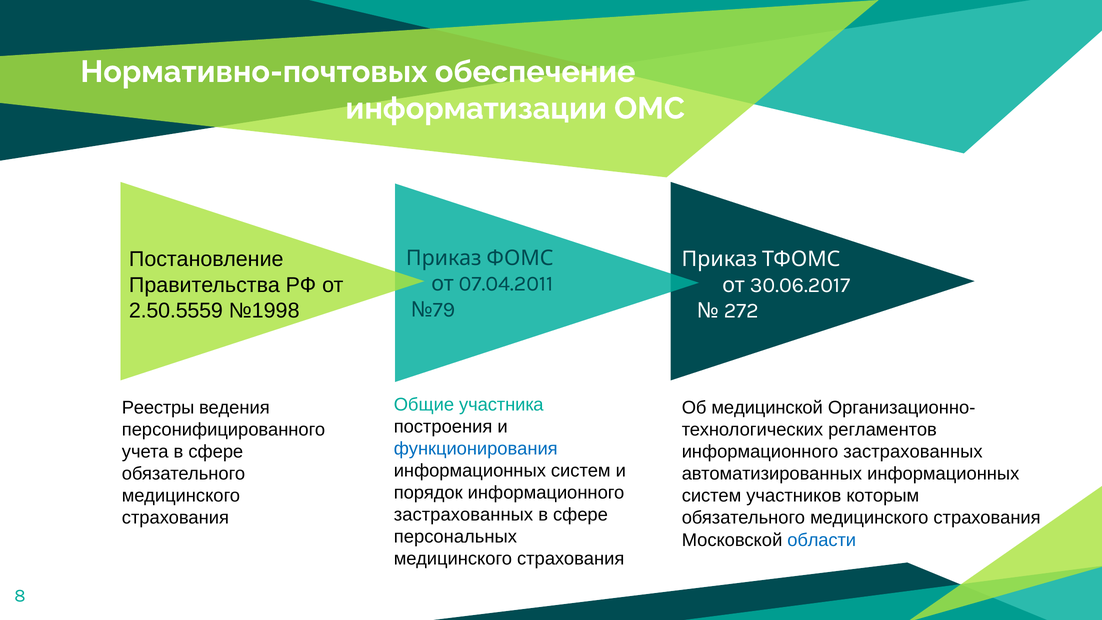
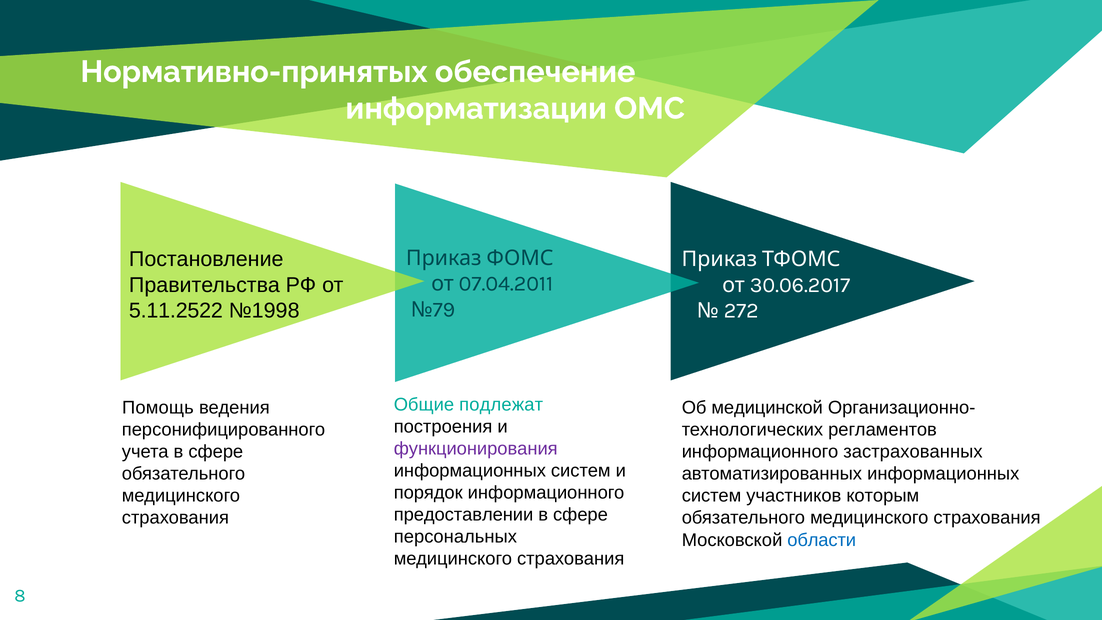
Нормативно-почтовых: Нормативно-почтовых -> Нормативно-принятых (254, 72)
2.50.5559: 2.50.5559 -> 5.11.2522 (176, 311)
участника: участника -> подлежат (501, 404)
Реестры: Реестры -> Помощь (158, 408)
функционирования colour: blue -> purple (476, 449)
застрахованных: застрахованных -> предоставлении (464, 515)
